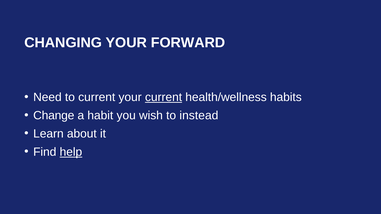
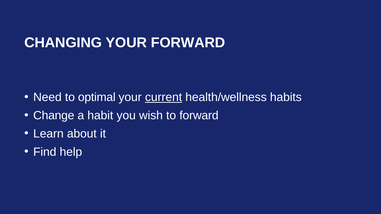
to current: current -> optimal (97, 97)
to instead: instead -> forward (199, 116)
help underline: present -> none (71, 152)
